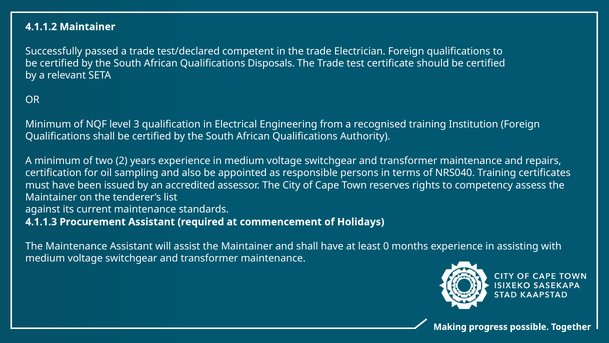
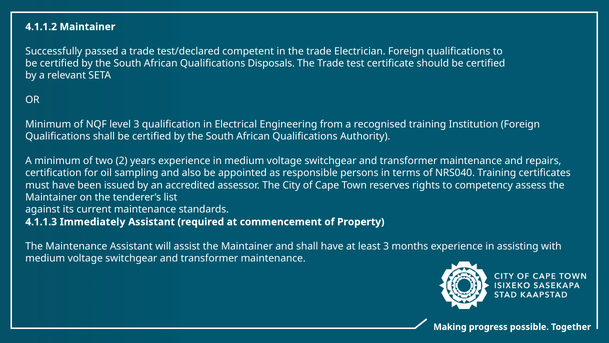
Procurement: Procurement -> Immediately (93, 222)
Holidays: Holidays -> Property (361, 222)
least 0: 0 -> 3 (386, 246)
